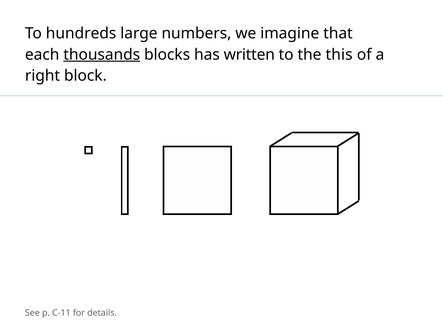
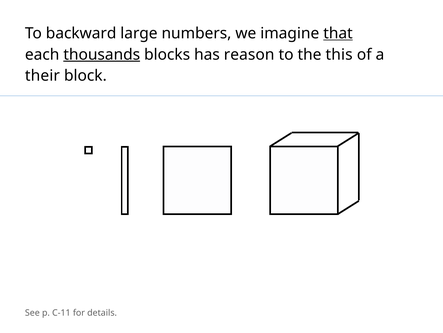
hundreds: hundreds -> backward (81, 33)
that underline: none -> present (338, 33)
written: written -> reason (249, 54)
right: right -> their (42, 76)
